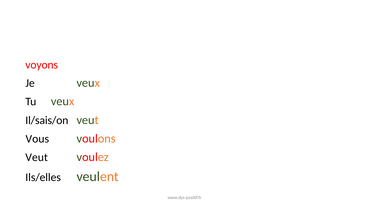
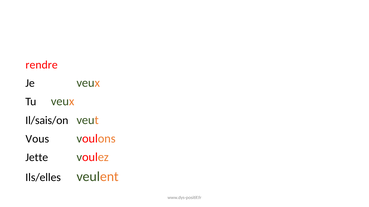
voyons: voyons -> rendre (42, 65)
Veut: Veut -> Jette (37, 158)
